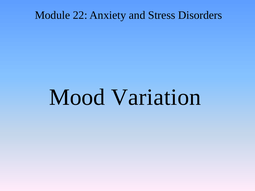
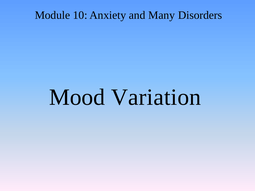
22: 22 -> 10 (80, 15)
Stress: Stress -> Many (162, 15)
